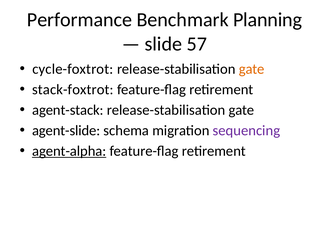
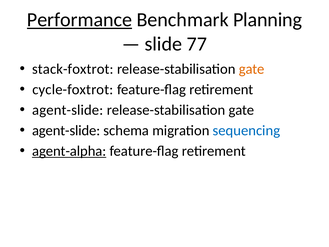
Performance underline: none -> present (80, 20)
57: 57 -> 77 (197, 44)
cycle-foxtrot: cycle-foxtrot -> stack-foxtrot (73, 69)
stack-foxtrot: stack-foxtrot -> cycle-foxtrot (73, 89)
agent-stack: agent-stack -> agent-slide (68, 110)
sequencing colour: purple -> blue (246, 130)
